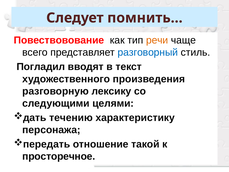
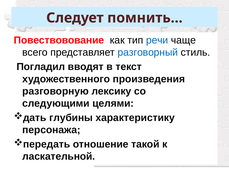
речи colour: orange -> blue (157, 40)
течению: течению -> глубины (71, 118)
просторечное: просторечное -> ласкательной (59, 156)
